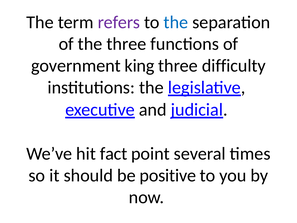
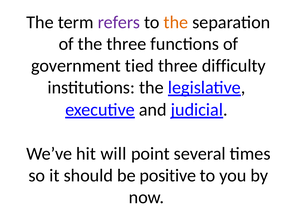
the colour: blue -> orange (176, 22)
king: king -> tied (139, 66)
fact: fact -> will (113, 154)
